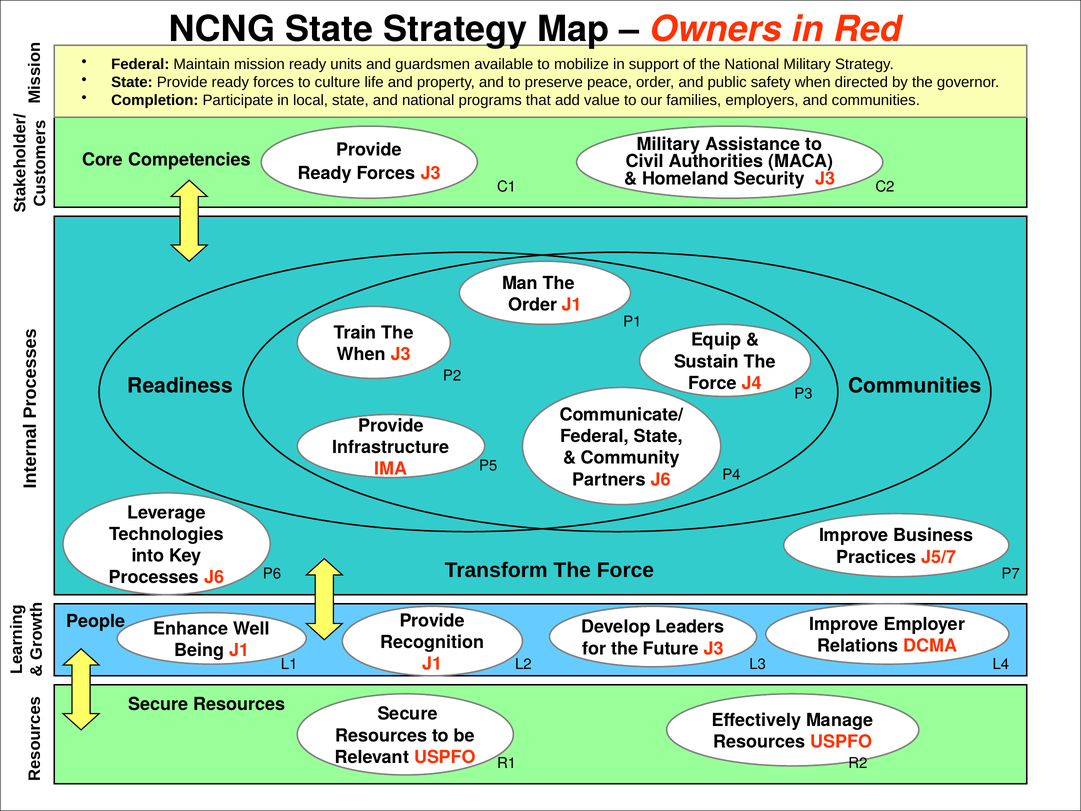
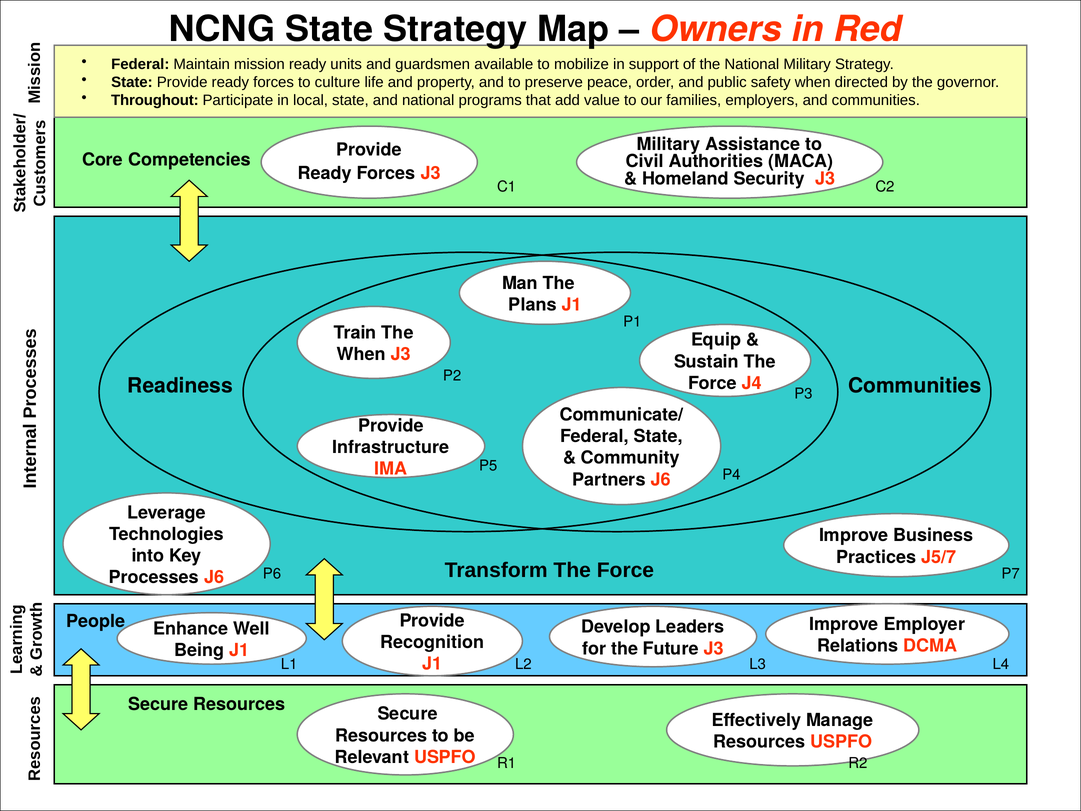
Completion: Completion -> Throughout (155, 100)
Order: Order -> Plans (533, 305)
